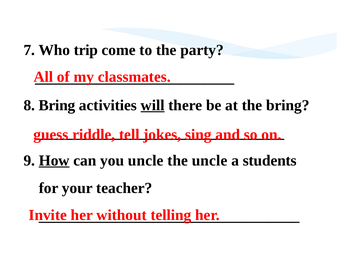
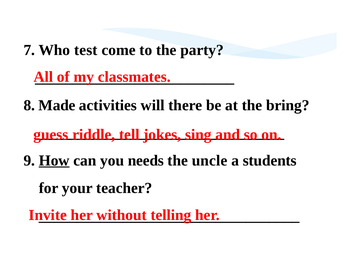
trip: trip -> test (86, 50)
8 Bring: Bring -> Made (57, 105)
will underline: present -> none (153, 105)
you uncle: uncle -> needs (146, 160)
